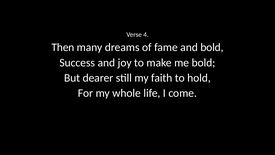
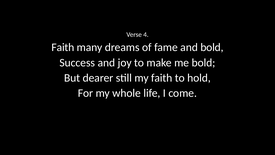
Then: Then -> Faith (63, 47)
